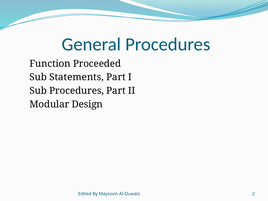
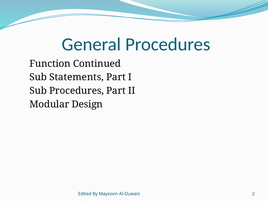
Proceeded: Proceeded -> Continued (97, 64)
